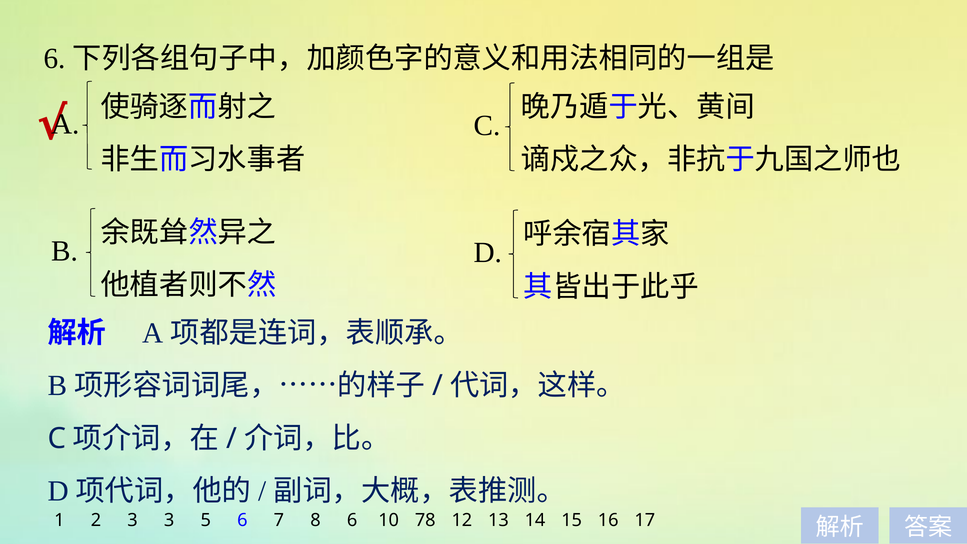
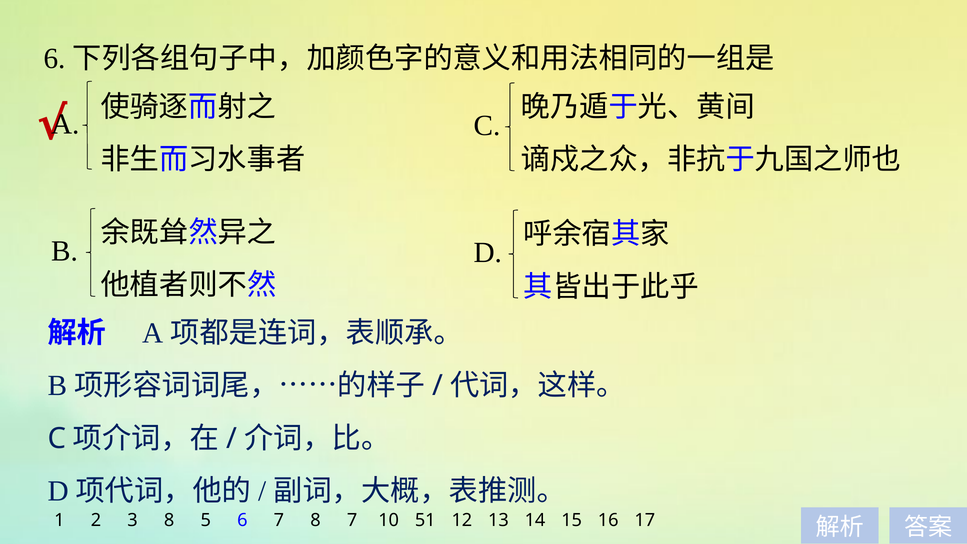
3 3: 3 -> 8 (169, 521)
8 6: 6 -> 7 (352, 521)
78: 78 -> 51 (425, 521)
